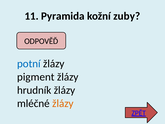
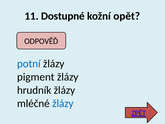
Pyramida: Pyramida -> Dostupné (63, 16)
zuby: zuby -> opět (127, 16)
žlázy colour: orange -> blue (63, 103)
